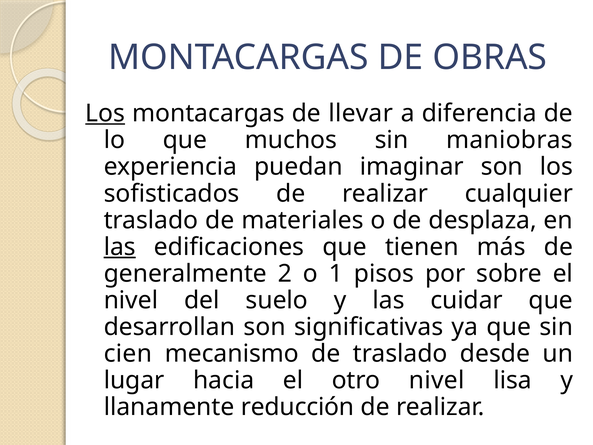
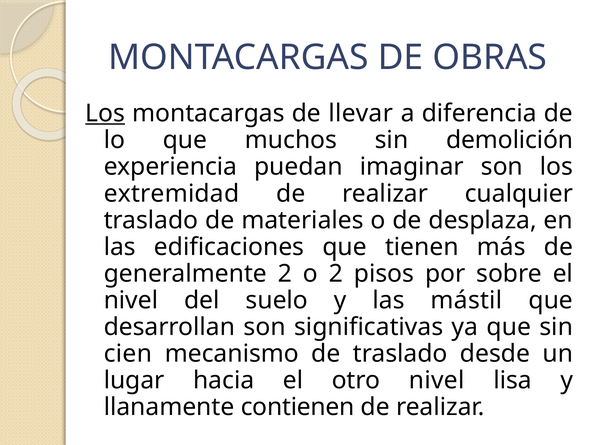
maniobras: maniobras -> demolición (510, 140)
sofisticados: sofisticados -> extremidad (171, 193)
las underline: present -> none (120, 247)
o 1: 1 -> 2 (336, 273)
cuidar: cuidar -> mástil (466, 300)
reducción: reducción -> contienen (298, 407)
